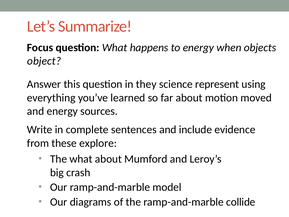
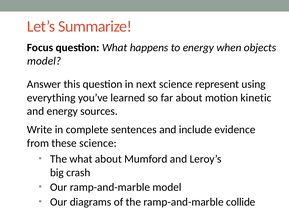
object: object -> model (44, 61)
they: they -> next (146, 84)
moved: moved -> kinetic (256, 98)
these explore: explore -> science (98, 143)
